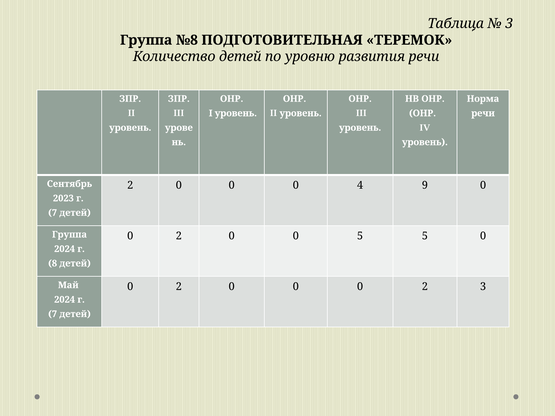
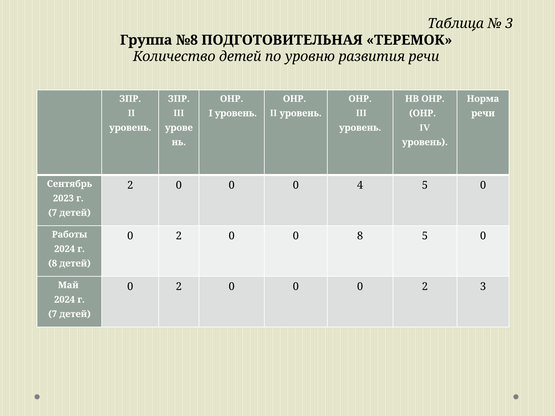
4 9: 9 -> 5 (425, 185)
Группа: Группа -> Работы (70, 235)
0 5: 5 -> 8 (360, 236)
